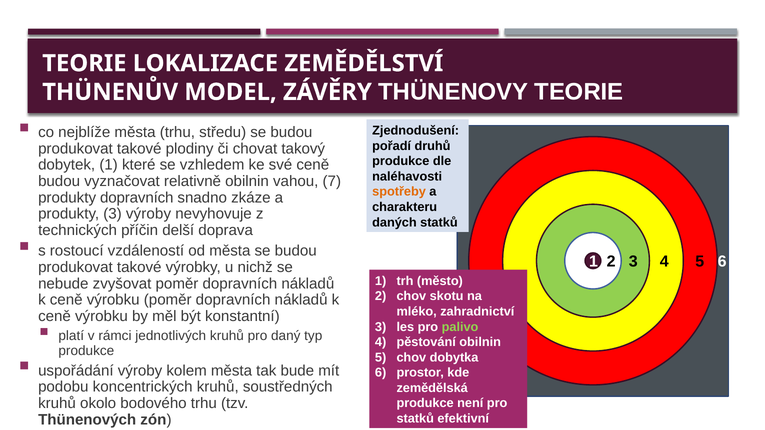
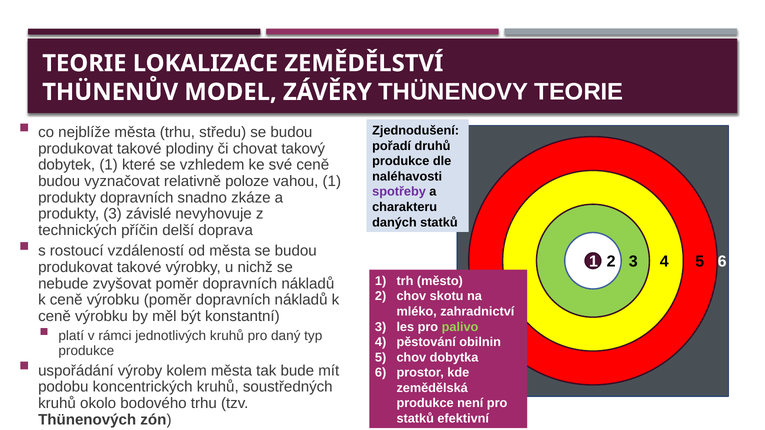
relativně obilnin: obilnin -> poloze (247, 181)
vahou 7: 7 -> 1 (332, 181)
spotřeby colour: orange -> purple (399, 192)
3 výroby: výroby -> závislé (149, 214)
